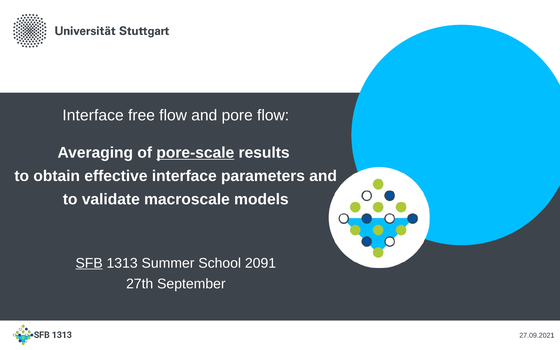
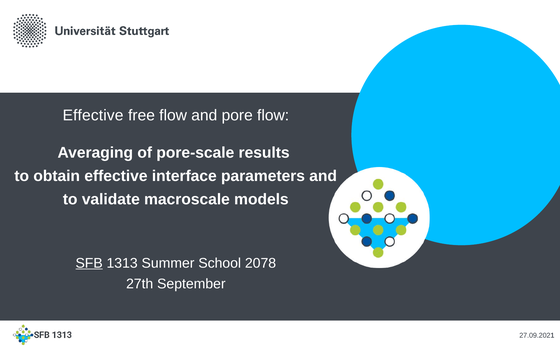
Interface: Interface -> Effective (93, 115)
pore-scale underline: present -> none (195, 153)
2091: 2091 -> 2078 (261, 263)
